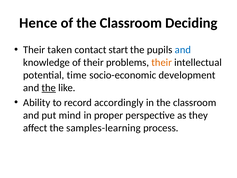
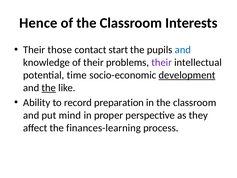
Deciding: Deciding -> Interests (191, 23)
taken: taken -> those (60, 50)
their colour: orange -> purple (162, 62)
development underline: none -> present (187, 75)
accordingly: accordingly -> preparation (119, 102)
samples-learning: samples-learning -> finances-learning (104, 128)
